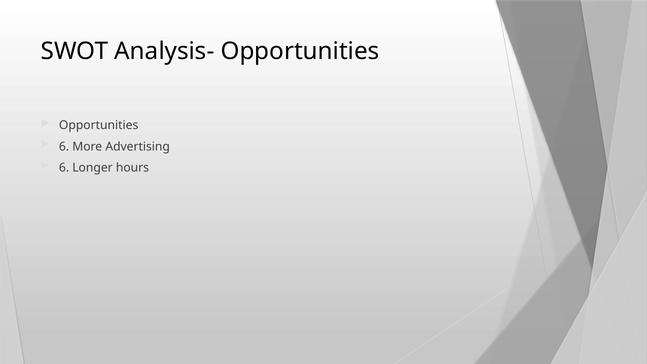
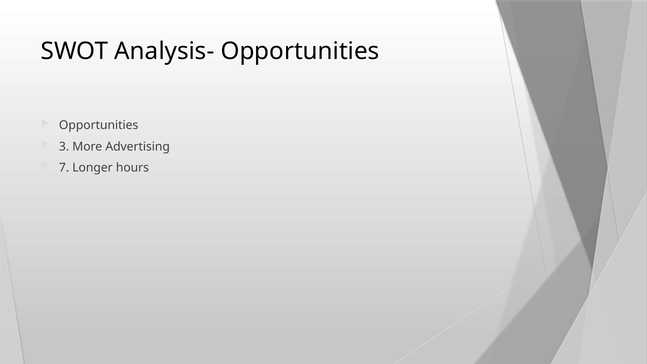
6: 6 -> 3 (64, 147)
6: 6 -> 7 (64, 168)
